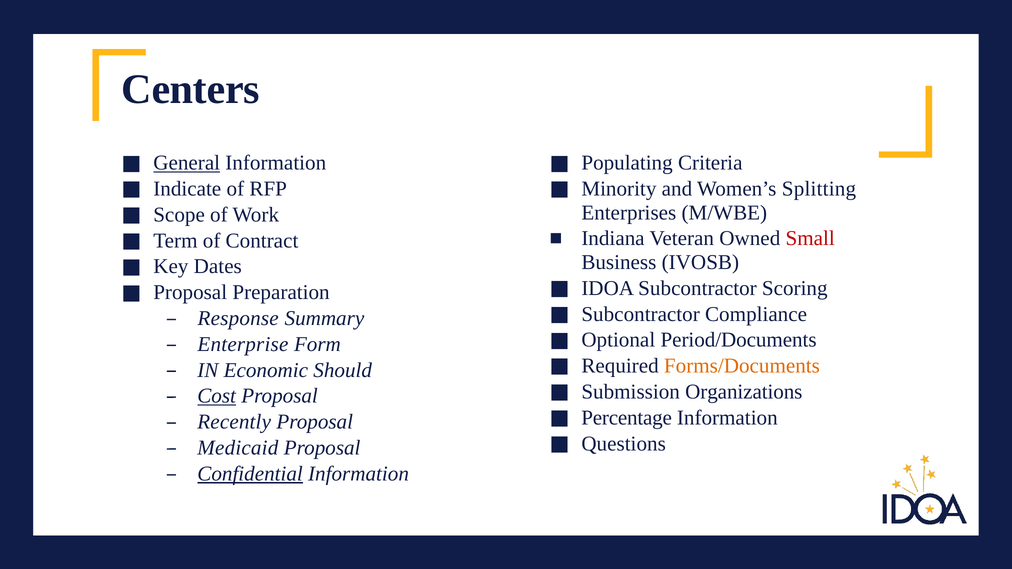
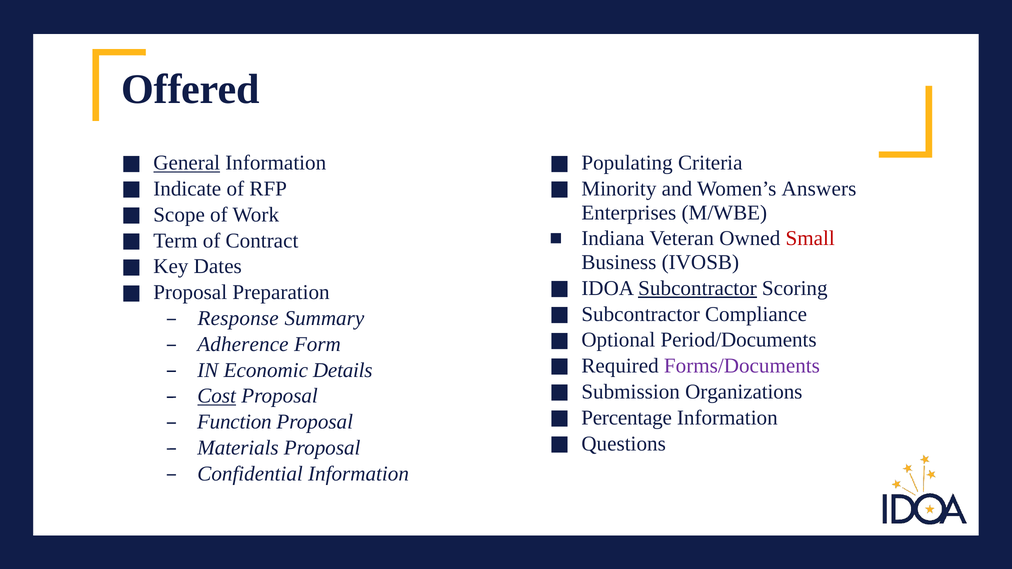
Centers: Centers -> Offered (191, 89)
Splitting: Splitting -> Answers (819, 189)
Subcontractor underline: none -> present (697, 288)
Enterprise: Enterprise -> Adherence (243, 344)
Forms/Documents colour: orange -> purple (742, 366)
Should: Should -> Details (343, 370)
Recently: Recently -> Function (234, 422)
Medicaid: Medicaid -> Materials (238, 448)
Confidential underline: present -> none (250, 474)
